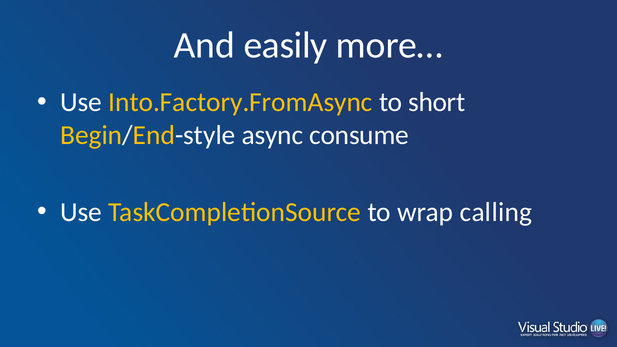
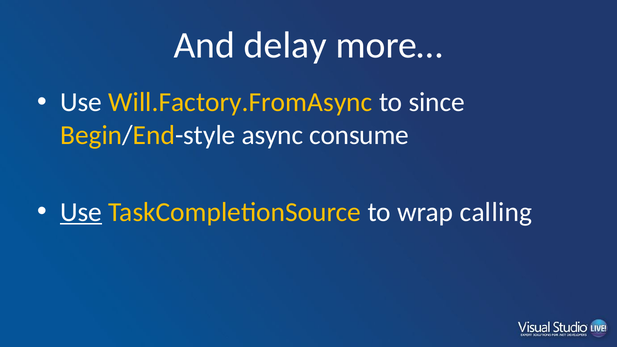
easily: easily -> delay (285, 45)
Into.Factory.FromAsync: Into.Factory.FromAsync -> Will.Factory.FromAsync (240, 102)
short: short -> since (437, 102)
Use underline: none -> present (81, 212)
